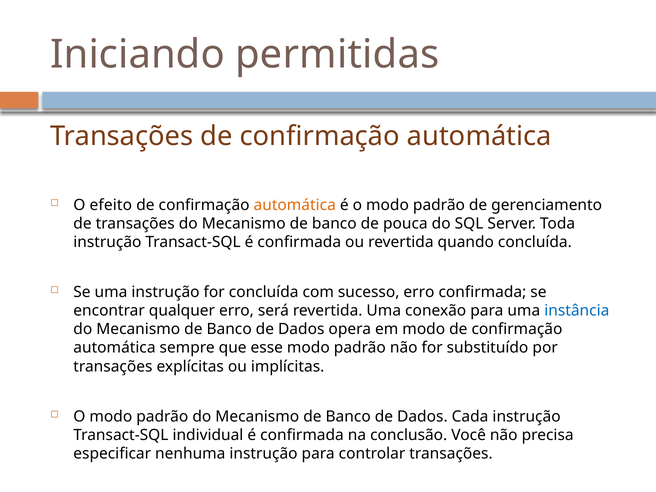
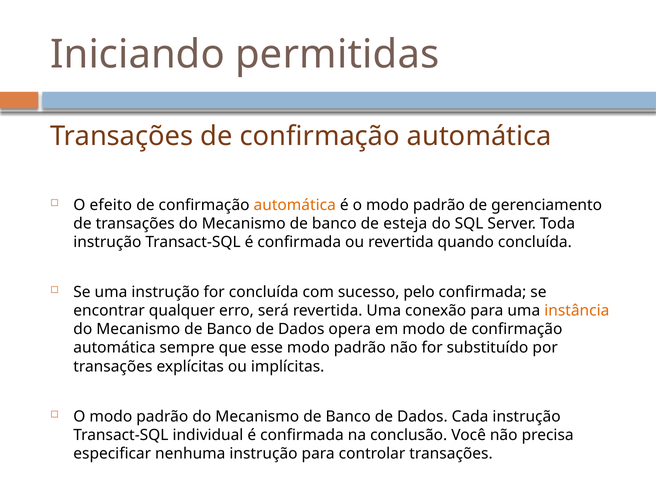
pouca: pouca -> esteja (405, 224)
sucesso erro: erro -> pelo (419, 292)
instância colour: blue -> orange (577, 311)
